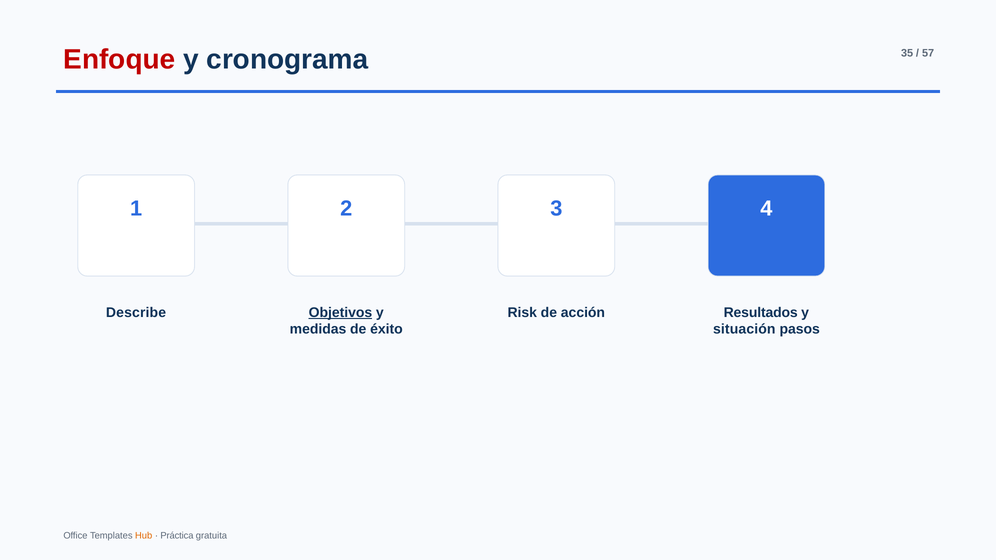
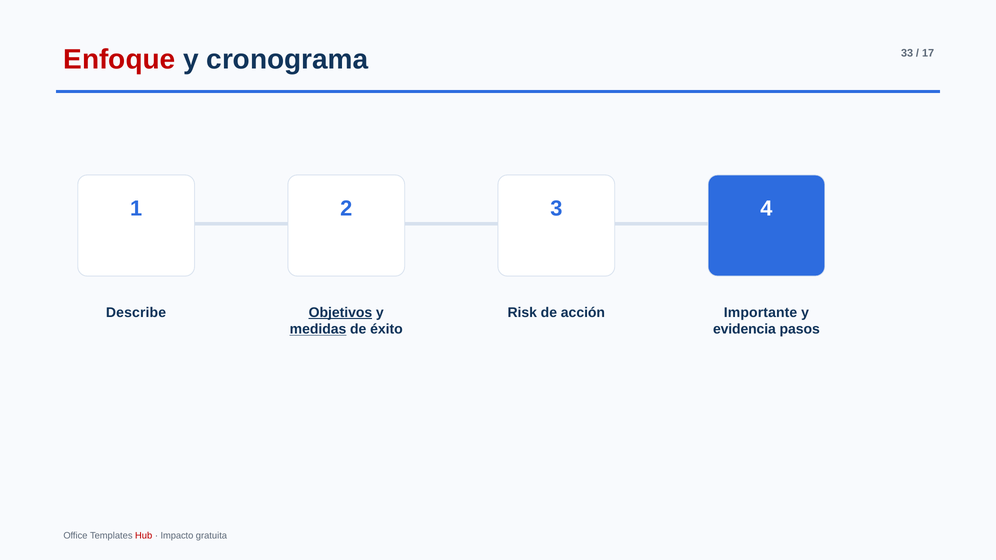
35: 35 -> 33 (907, 53)
57: 57 -> 17 (928, 53)
Resultados: Resultados -> Importante (761, 313)
medidas underline: none -> present (318, 329)
situación: situación -> evidencia (744, 329)
Hub colour: orange -> red (144, 536)
Práctica: Práctica -> Impacto (177, 536)
